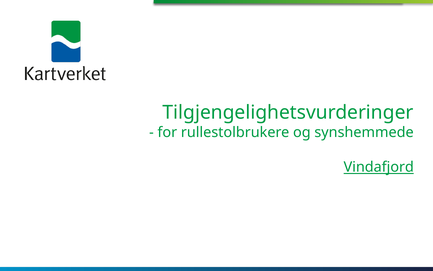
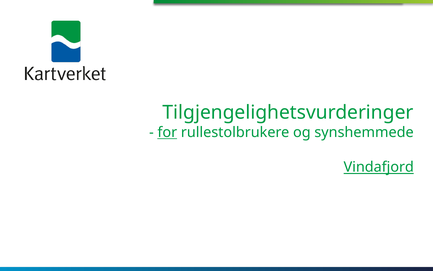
for underline: none -> present (167, 132)
